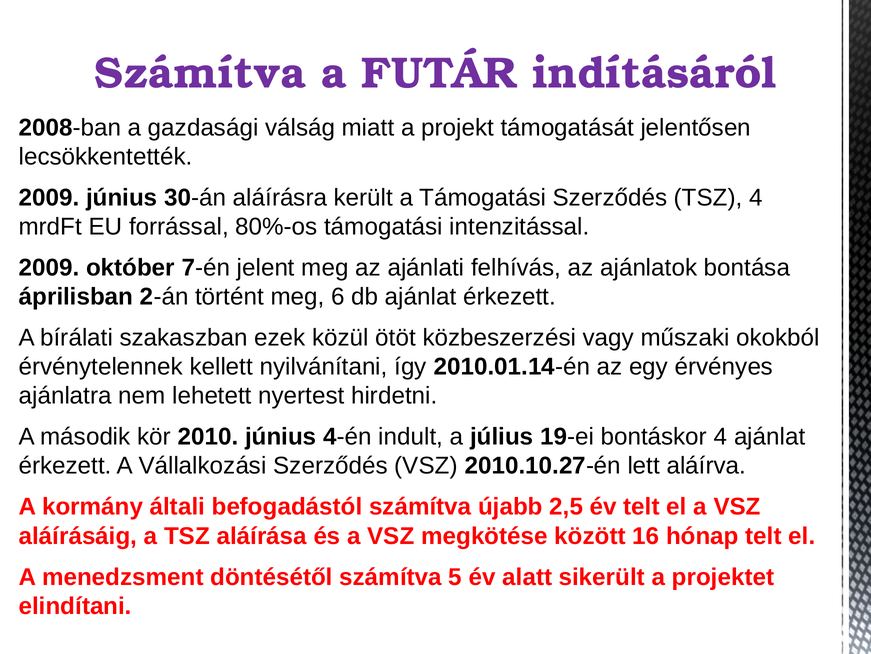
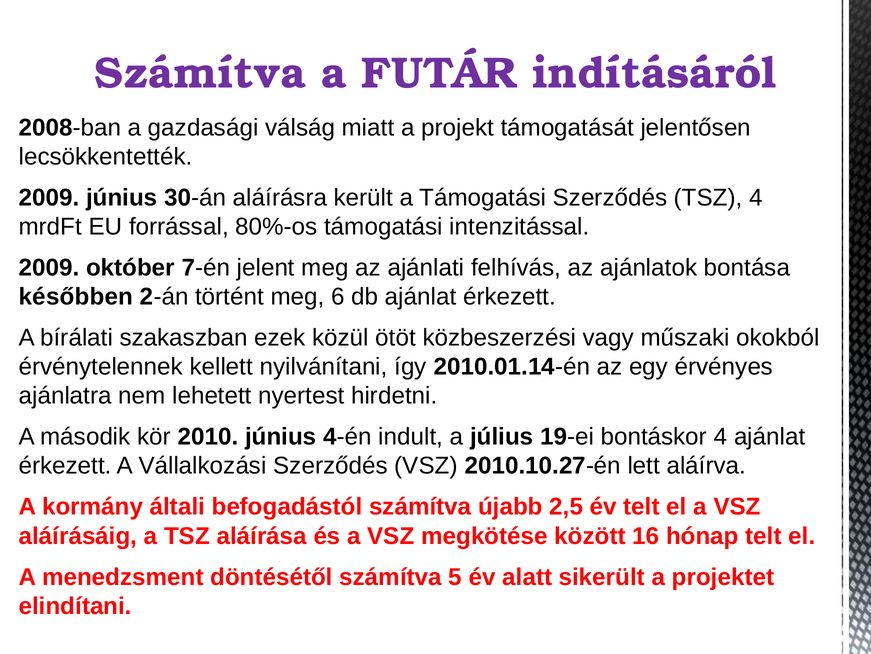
áprilisban: áprilisban -> későbben (76, 296)
